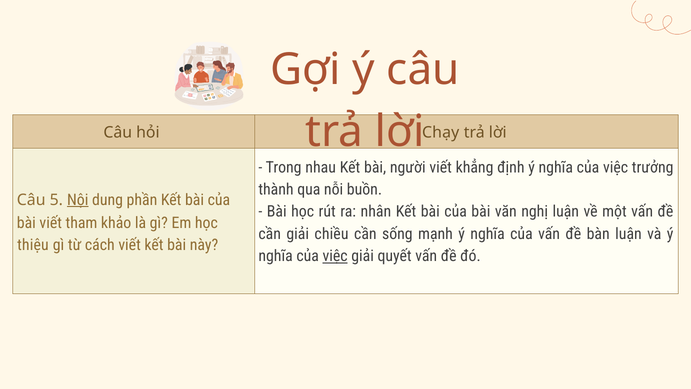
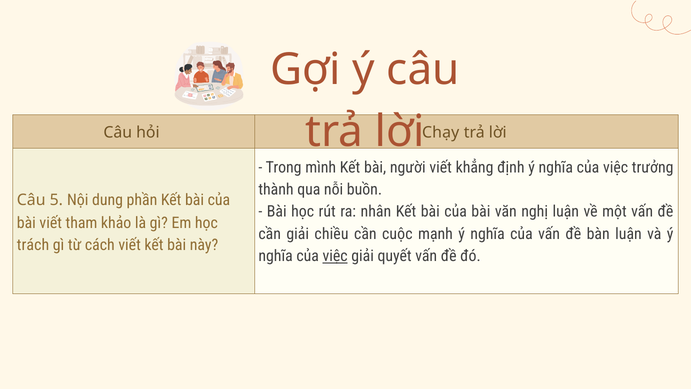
nhau: nhau -> mình (321, 167)
Nội underline: present -> none (78, 200)
sống: sống -> cuộc (397, 234)
thiệu: thiệu -> trách (33, 245)
